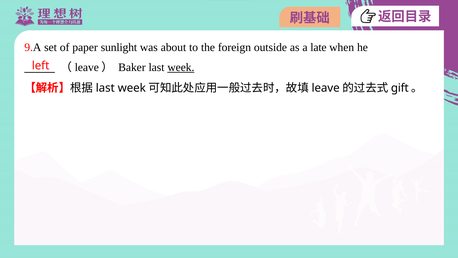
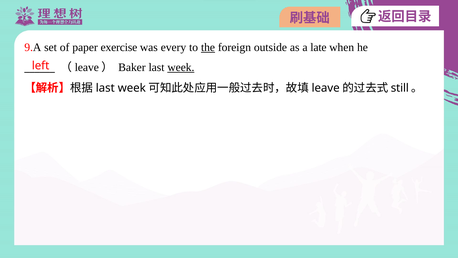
sunlight: sunlight -> exercise (119, 47)
about: about -> every (173, 47)
the underline: none -> present (208, 47)
gift: gift -> still (400, 88)
